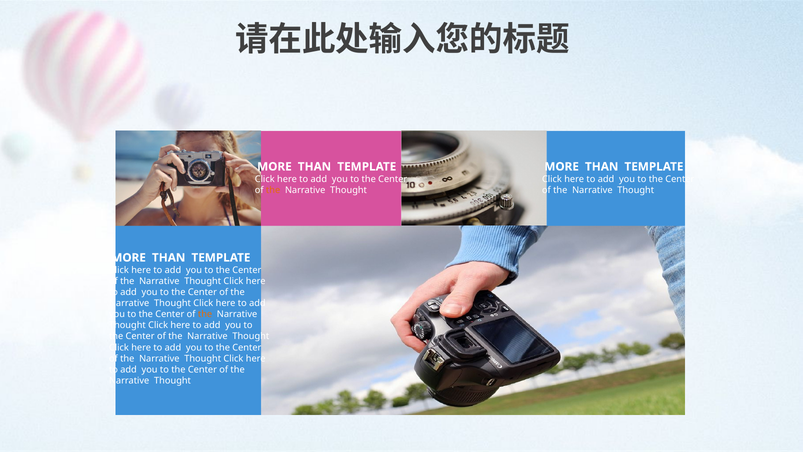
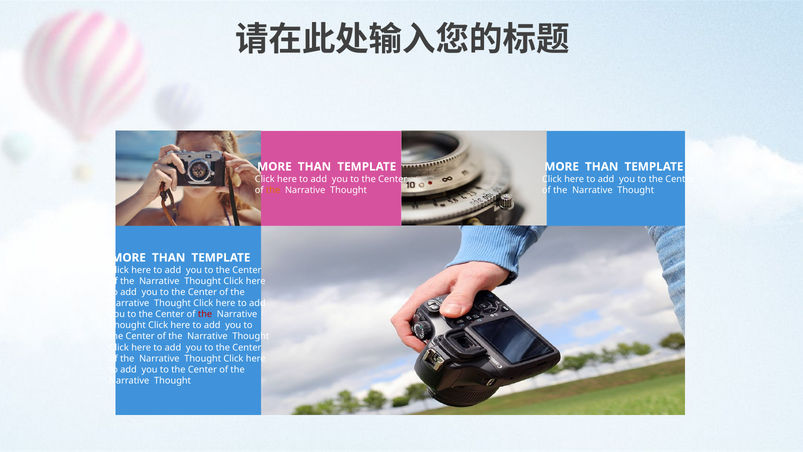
the colour: orange -> red (205, 314)
